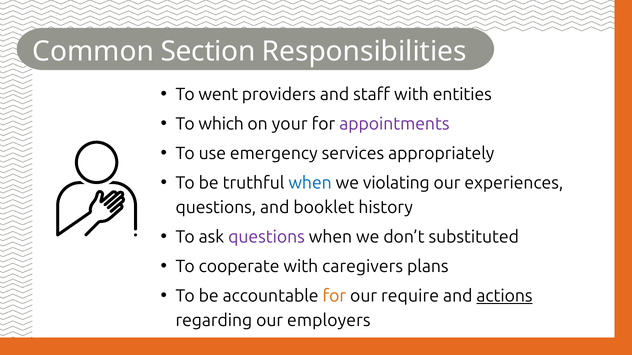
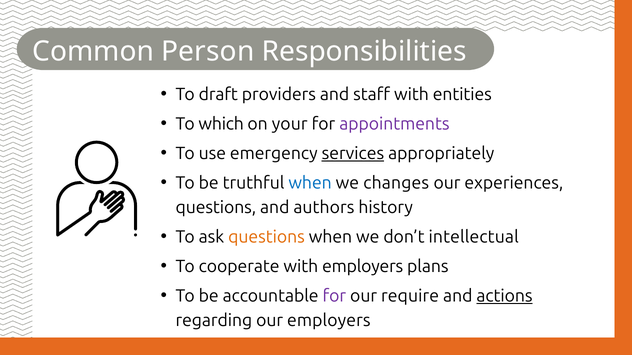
Section: Section -> Person (208, 52)
went: went -> draft (218, 95)
services underline: none -> present (353, 154)
violating: violating -> changes (396, 183)
booklet: booklet -> authors (324, 208)
questions colour: purple -> orange (266, 237)
substituted: substituted -> intellectual (474, 237)
with caregivers: caregivers -> employers (363, 267)
for colour: orange -> purple (334, 296)
